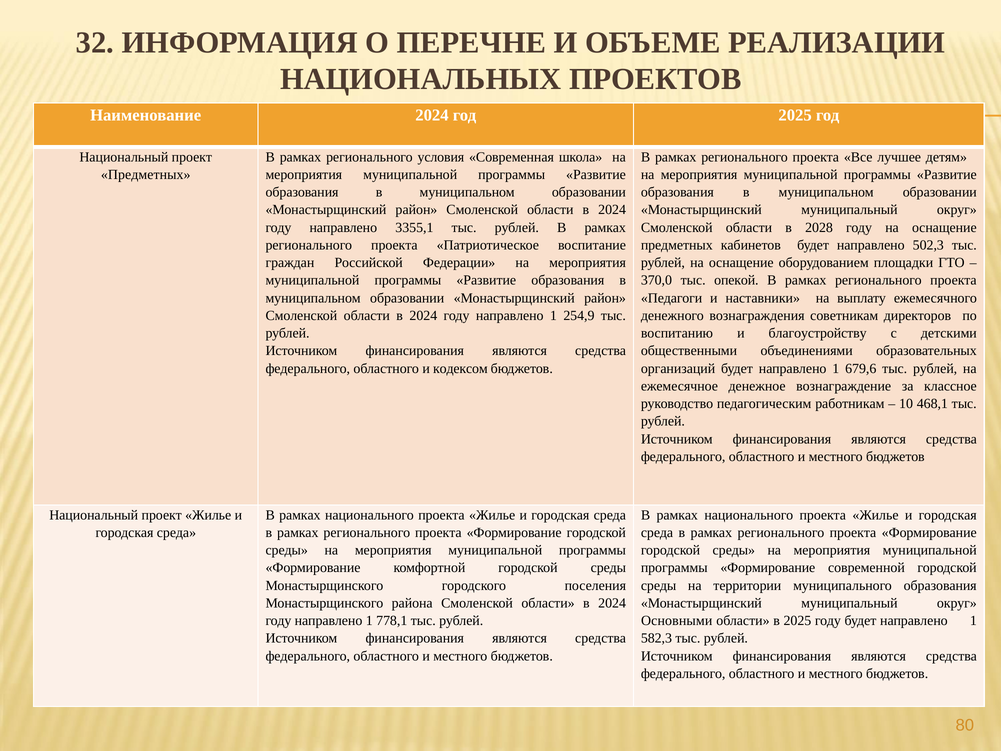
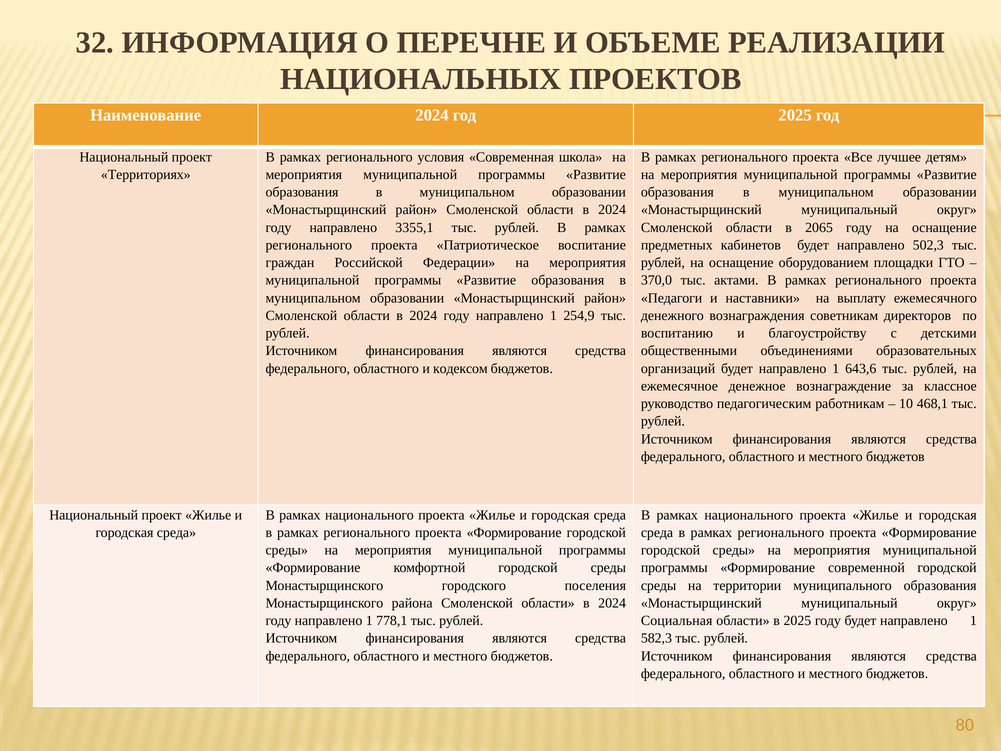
Предметных: Предметных -> Территориях (146, 175)
2028: 2028 -> 2065 (819, 227)
опекой: опекой -> актами (736, 280)
679,6: 679,6 -> 643,6 (861, 368)
Основными: Основными -> Социальная (677, 620)
